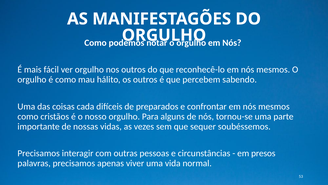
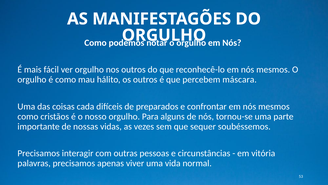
sabendo: sabendo -> máscara (240, 79)
presos: presos -> vitória (263, 153)
